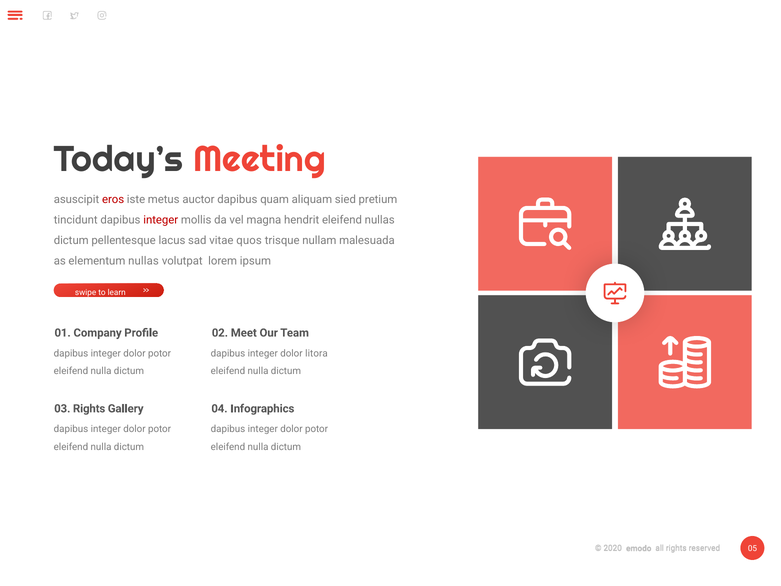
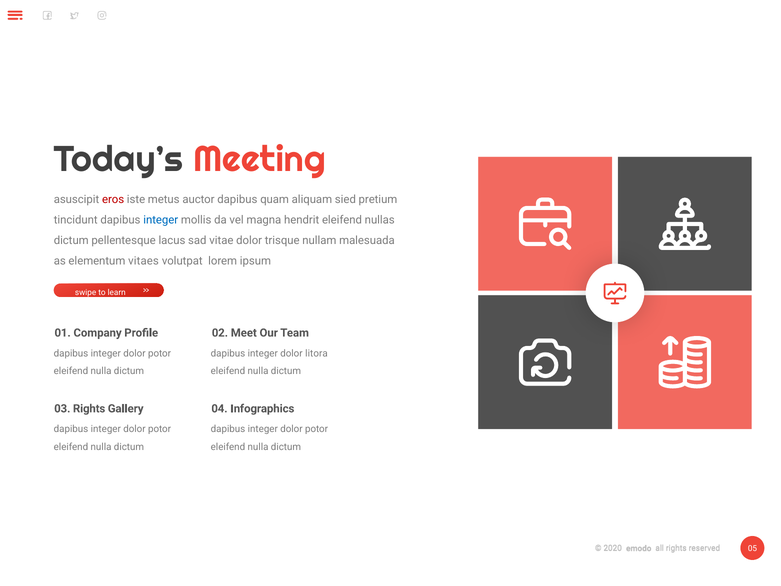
integer colour: red -> blue (161, 220)
vitae quos: quos -> dolor (249, 240)
elementum nullas: nullas -> vitaes (143, 261)
